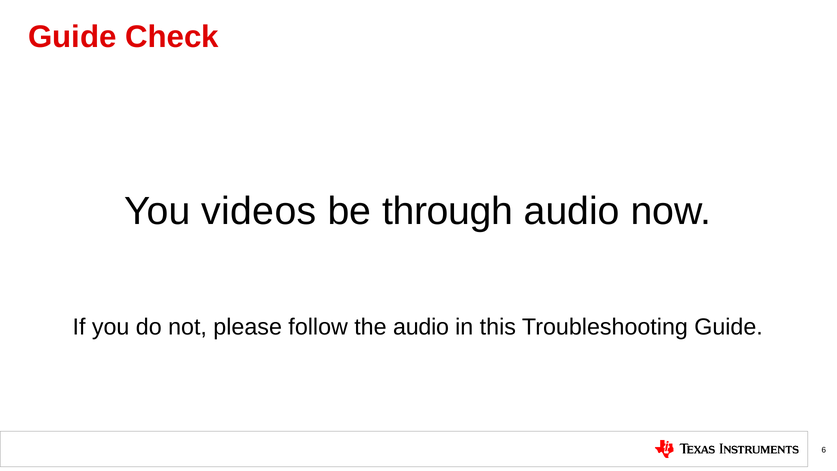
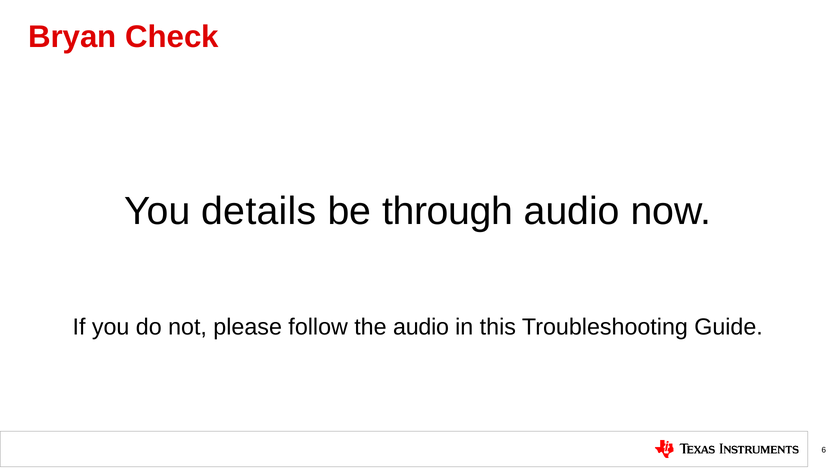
Guide: Guide -> Bryan (72, 37)
videos: videos -> details (259, 211)
